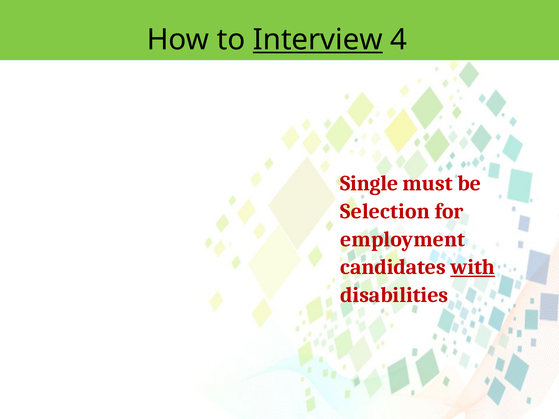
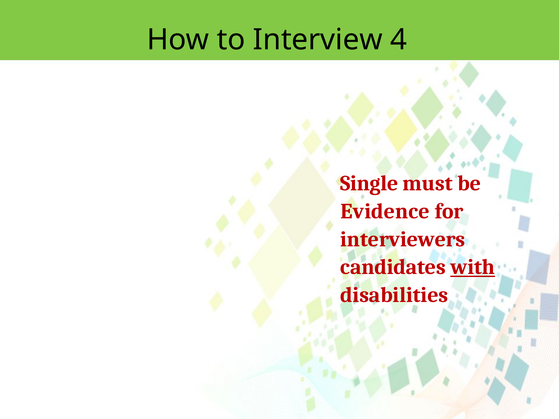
Interview underline: present -> none (318, 40)
Selection: Selection -> Evidence (385, 211)
employment: employment -> interviewers (403, 239)
